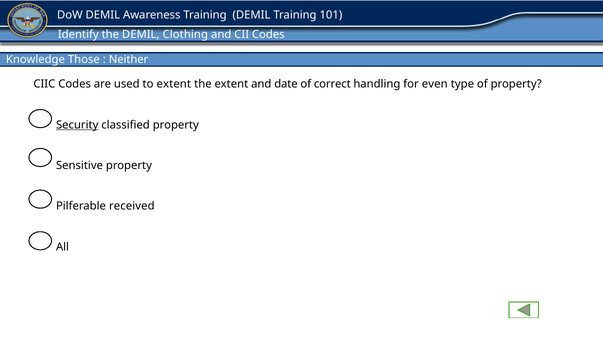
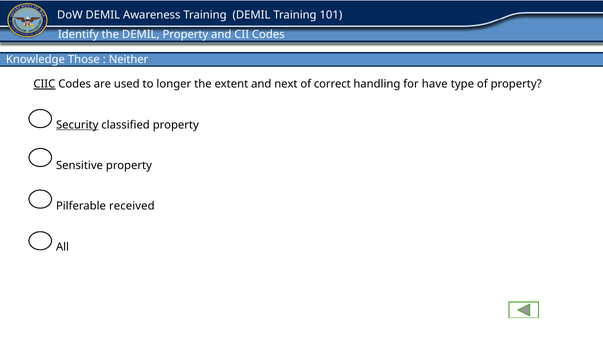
DEMIL Clothing: Clothing -> Property (185, 35)
CIIC underline: none -> present (44, 84)
to extent: extent -> longer (174, 84)
date: date -> next (286, 84)
even: even -> have (435, 84)
